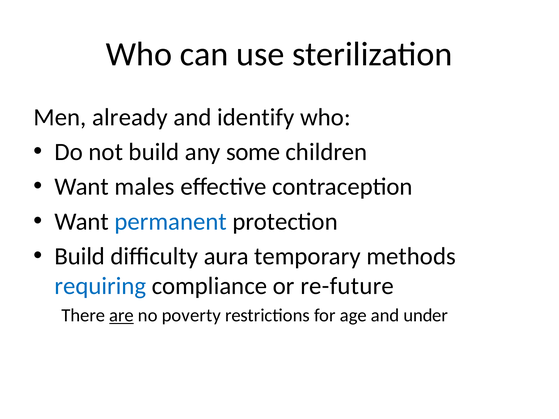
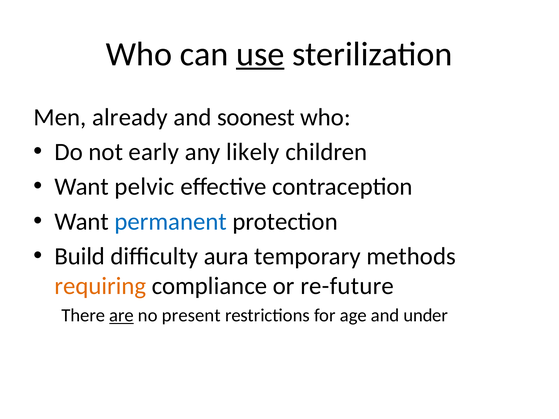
use underline: none -> present (260, 54)
identify: identify -> soonest (256, 117)
not build: build -> early (154, 152)
some: some -> likely (253, 152)
males: males -> pelvic (145, 187)
requiring colour: blue -> orange (100, 286)
poverty: poverty -> present (191, 316)
